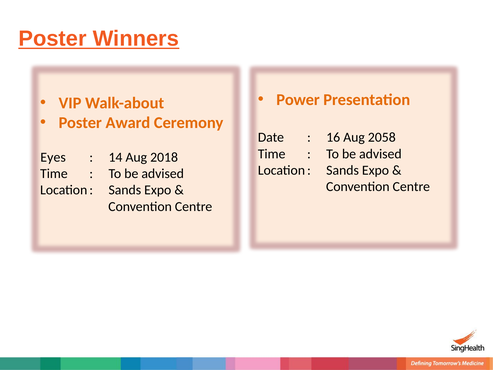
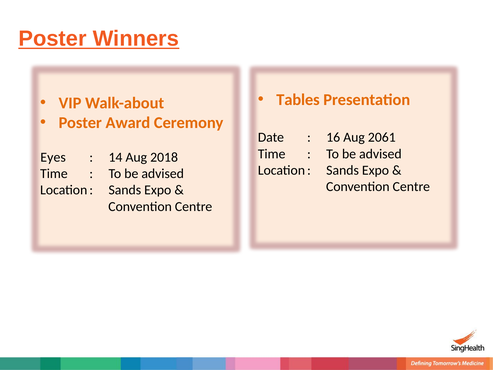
Power: Power -> Tables (298, 100)
2058: 2058 -> 2061 (382, 137)
